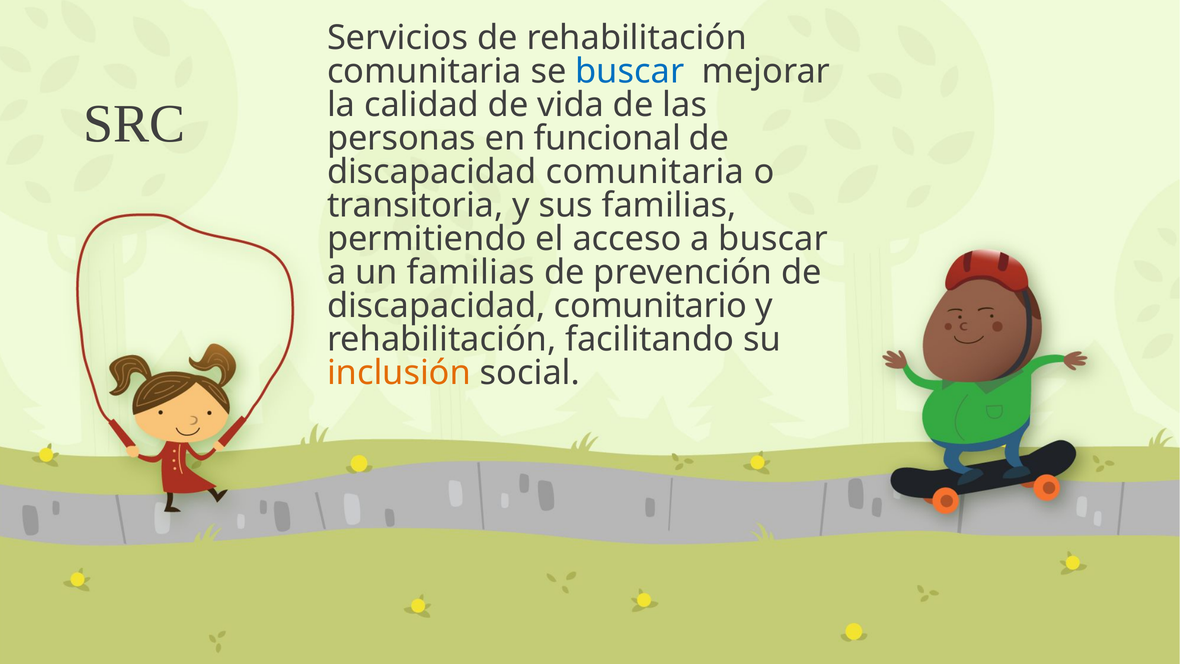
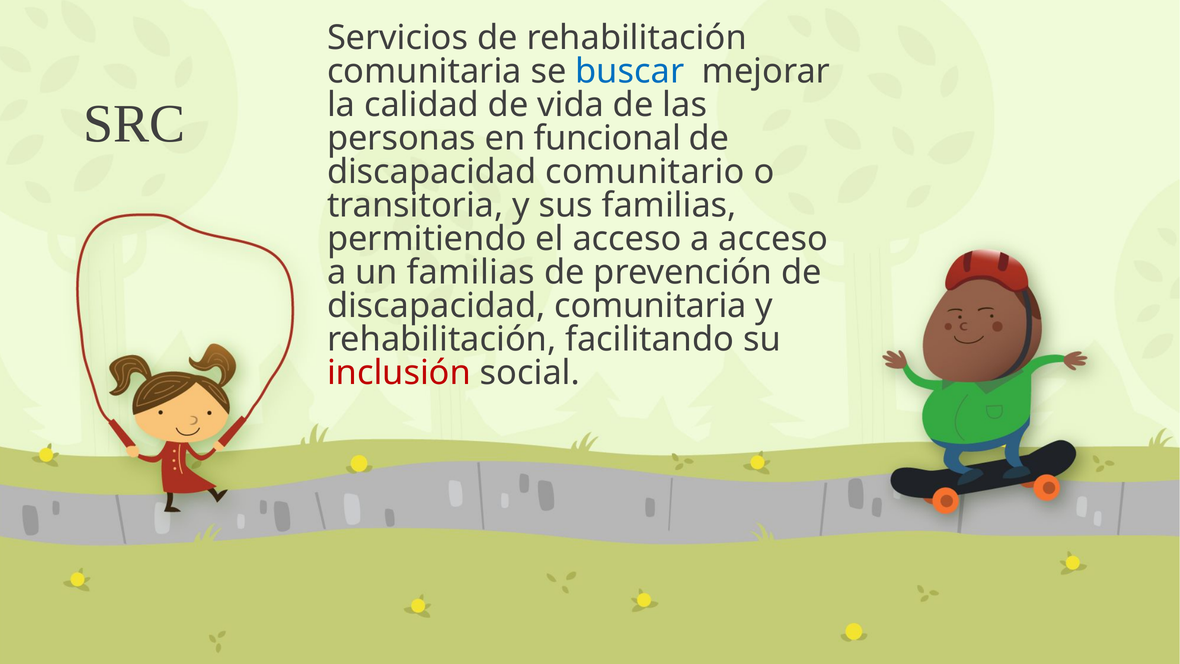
discapacidad comunitaria: comunitaria -> comunitario (645, 172)
a buscar: buscar -> acceso (773, 239)
discapacidad comunitario: comunitario -> comunitaria (650, 306)
inclusión colour: orange -> red (399, 373)
